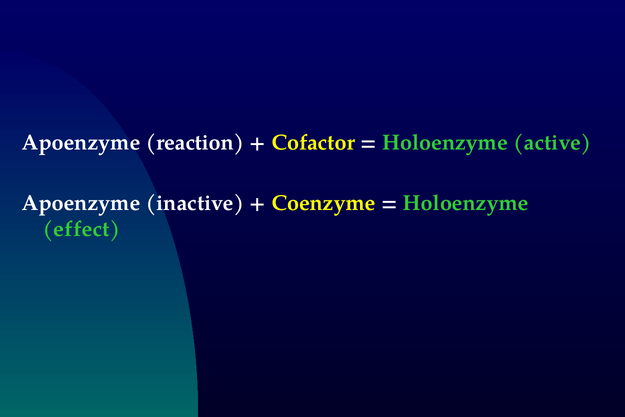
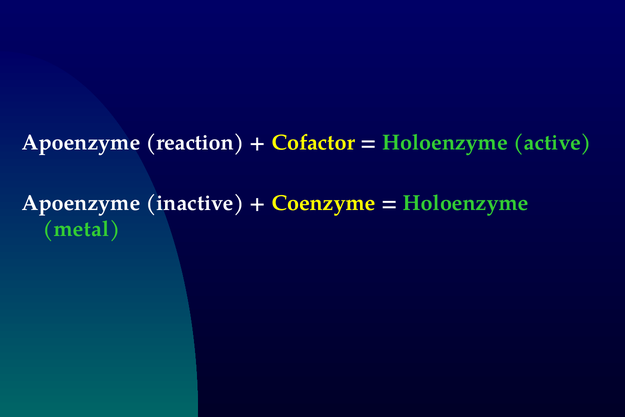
effect: effect -> metal (82, 229)
